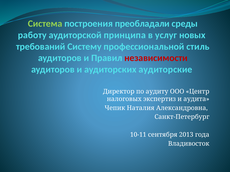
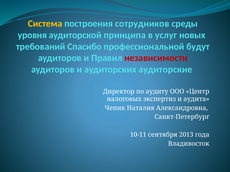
Система colour: light green -> yellow (45, 24)
преобладали: преобладали -> сотрудников (142, 24)
работу: работу -> уровня (32, 35)
Систему: Систему -> Спасибо (85, 47)
стиль: стиль -> будут (198, 47)
